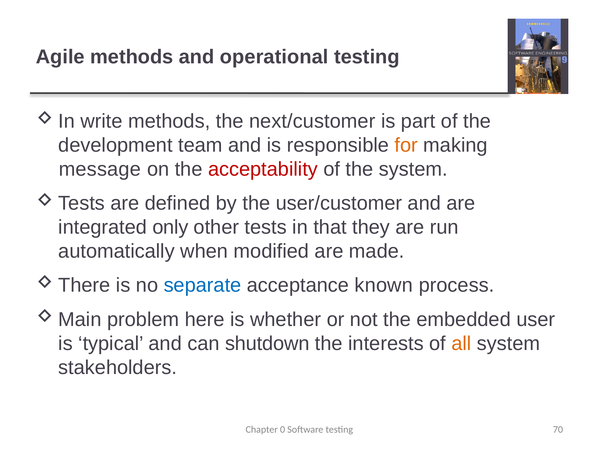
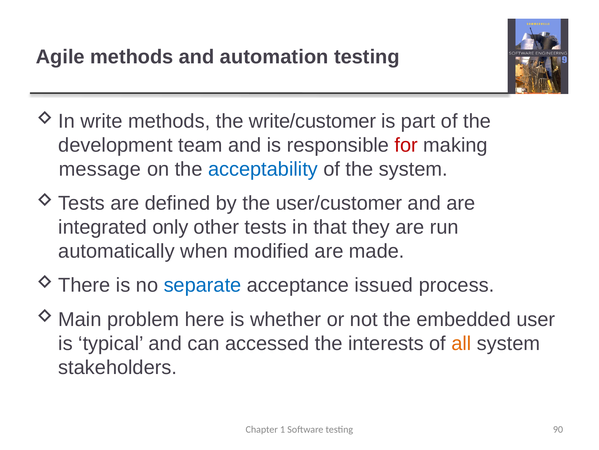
operational: operational -> automation (274, 57)
next/customer: next/customer -> write/customer (312, 121)
for colour: orange -> red (406, 145)
acceptability colour: red -> blue (263, 169)
known: known -> issued (384, 285)
shutdown: shutdown -> accessed (267, 343)
0: 0 -> 1 (283, 429)
70: 70 -> 90 (558, 429)
